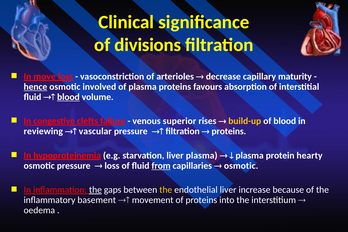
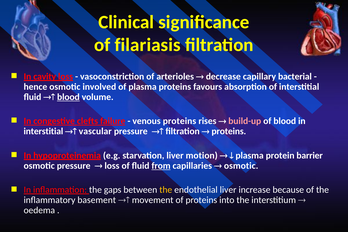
divisions: divisions -> filariasis (148, 45)
move: move -> cavity (45, 76)
maturity: maturity -> bacterial (295, 76)
hence underline: present -> none (35, 87)
venous superior: superior -> proteins (179, 121)
build-up colour: yellow -> pink (245, 121)
reviewing: reviewing -> interstitial (43, 131)
liver plasma: plasma -> motion (202, 155)
hearty: hearty -> barrier (310, 155)
the underline: present -> none (95, 190)
